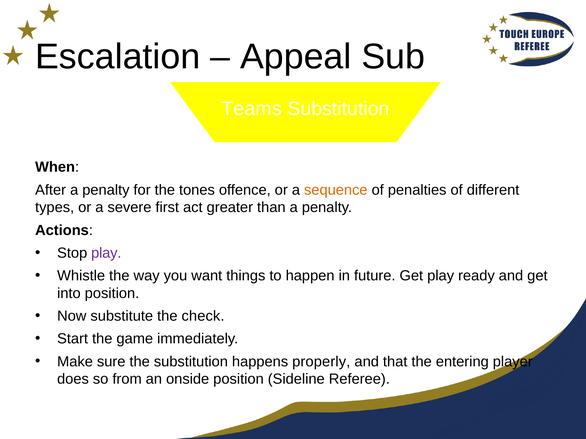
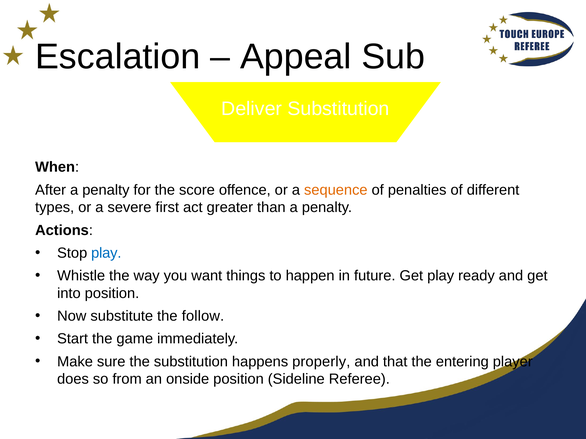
Teams: Teams -> Deliver (252, 109)
tones: tones -> score (197, 190)
play colour: purple -> blue (106, 253)
check: check -> follow (203, 316)
